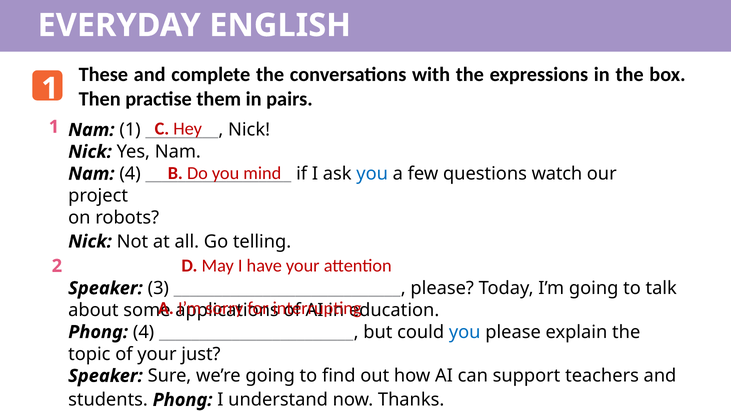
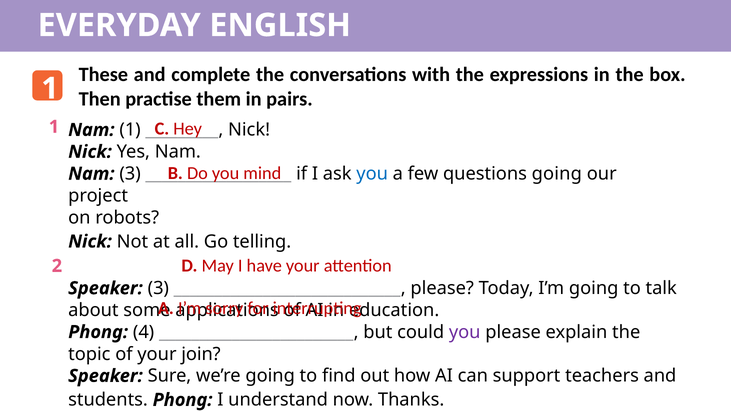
Nam 4: 4 -> 3 (130, 174)
questions watch: watch -> going (557, 174)
you colour: blue -> purple (465, 332)
just: just -> join (201, 354)
